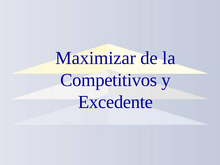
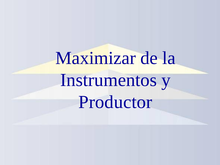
Competitivos: Competitivos -> Instrumentos (109, 80)
Excedente: Excedente -> Productor (115, 102)
